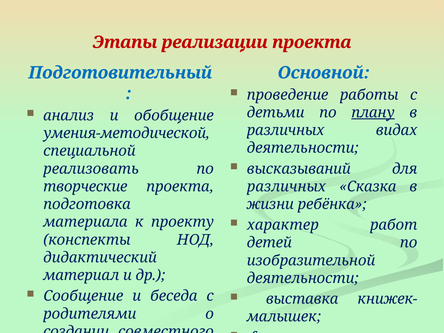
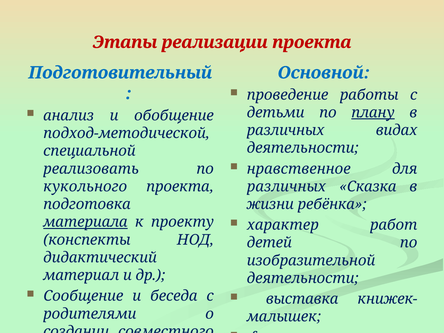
умения-методической: умения-методической -> подход-методической (126, 133)
высказываний: высказываний -> нравственное (299, 169)
творческие: творческие -> кукольного (85, 187)
материала underline: none -> present (85, 222)
